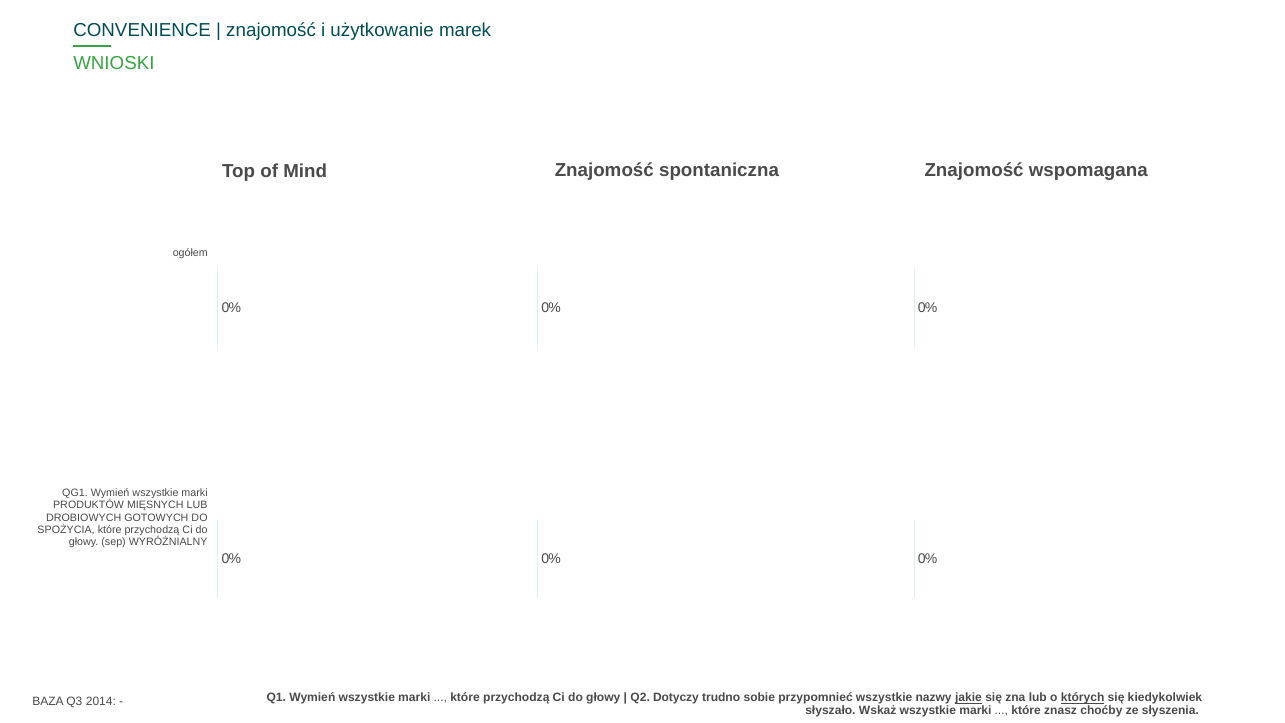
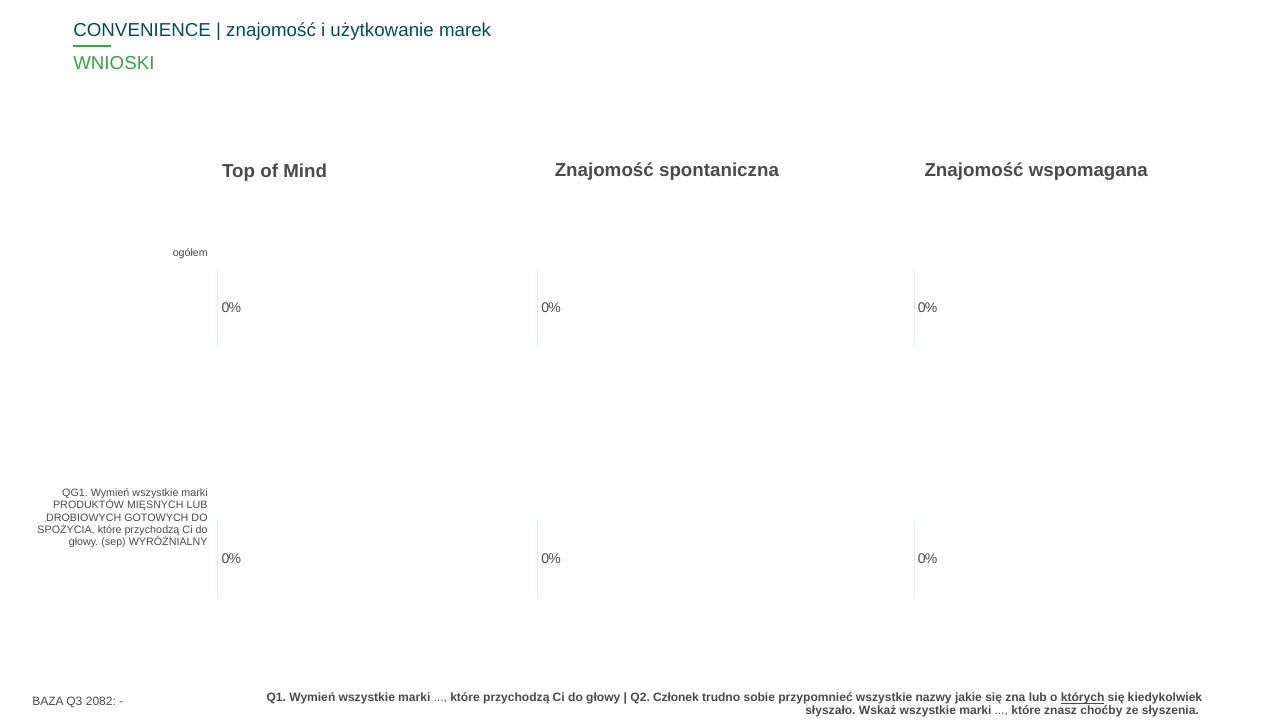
Dotyczy: Dotyczy -> Członek (676, 698)
jakie underline: present -> none (969, 698)
2014: 2014 -> 2082 (101, 701)
